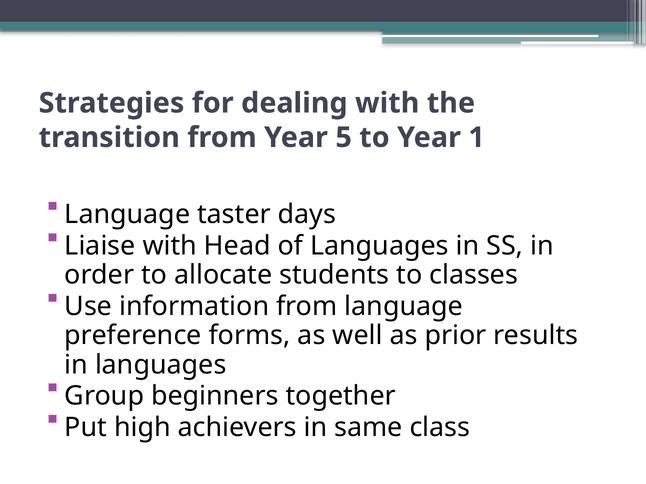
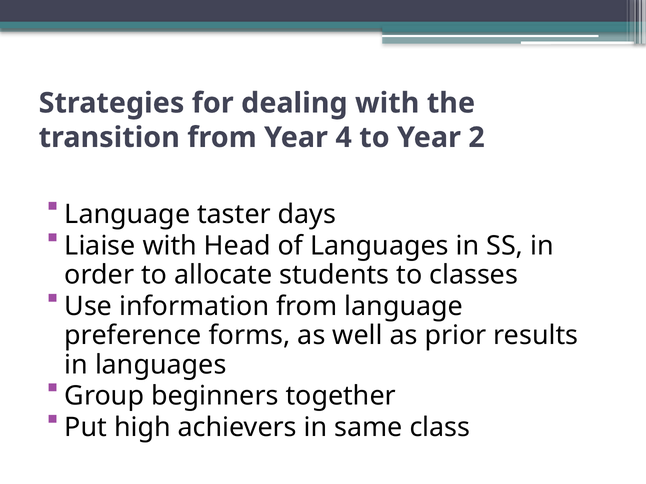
5: 5 -> 4 (344, 138)
1: 1 -> 2 (477, 138)
